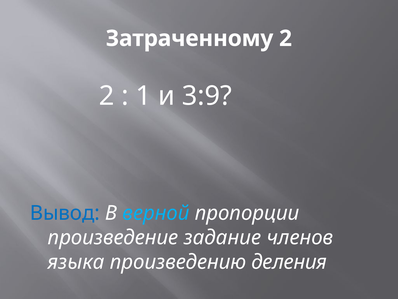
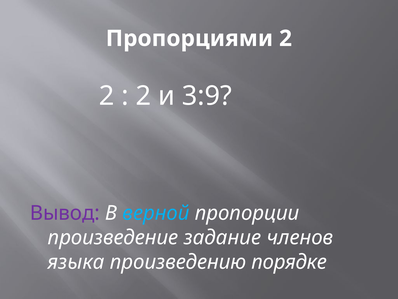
Затраченному: Затраченному -> Пропорциями (189, 38)
1: 1 -> 2 (143, 96)
Вывод colour: blue -> purple (65, 213)
деления: деления -> порядке (289, 262)
